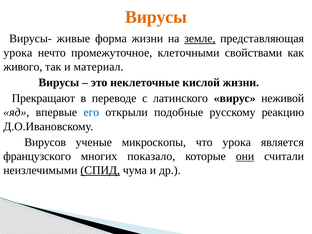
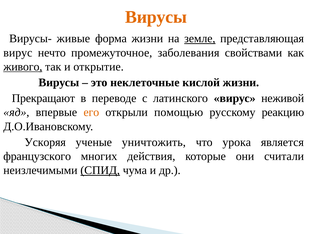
урока: урока -> вирус (18, 53)
клеточными: клеточными -> заболевания (189, 53)
живого underline: none -> present (23, 67)
материал: материал -> открытие (99, 67)
его colour: blue -> orange (91, 112)
подобные: подобные -> помощью (179, 112)
Вирусов: Вирусов -> Ускоряя (45, 142)
микроскопы: микроскопы -> уничтожить (154, 142)
показало: показало -> действия (151, 156)
они underline: present -> none (245, 156)
